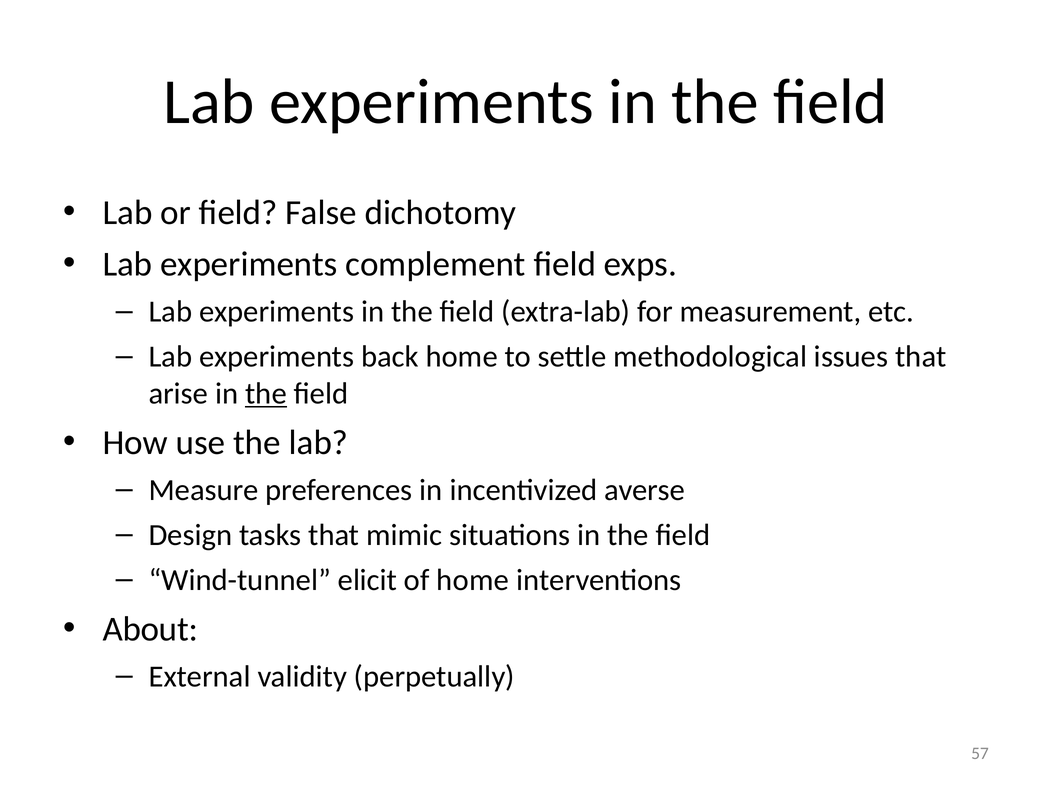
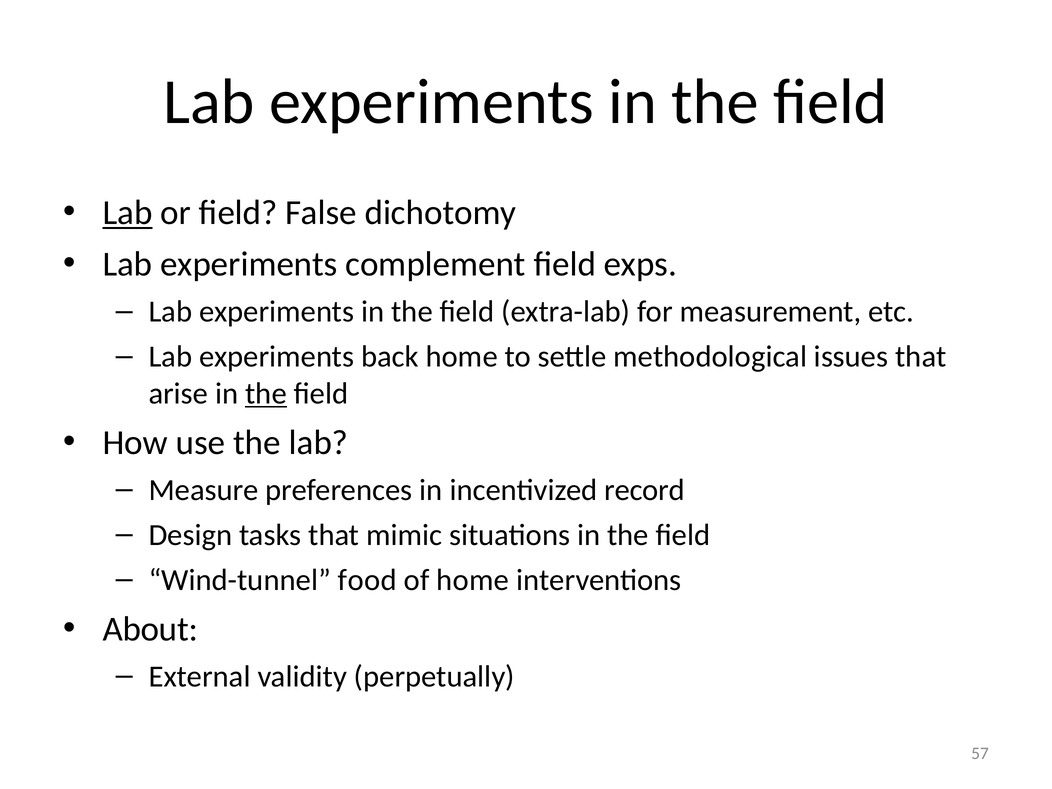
Lab underline: none -> present (128, 213)
averse: averse -> record (645, 490)
elicit: elicit -> food (367, 580)
